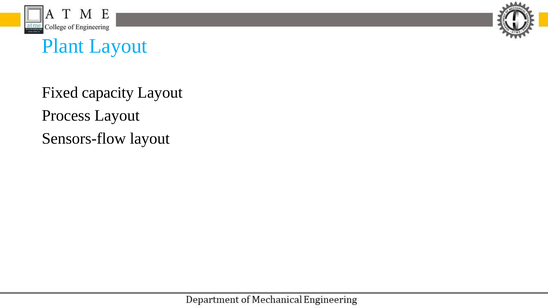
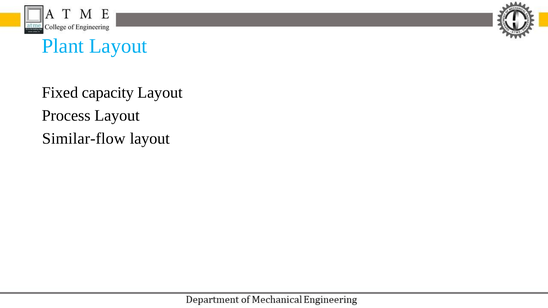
Sensors-flow: Sensors-flow -> Similar-flow (84, 139)
